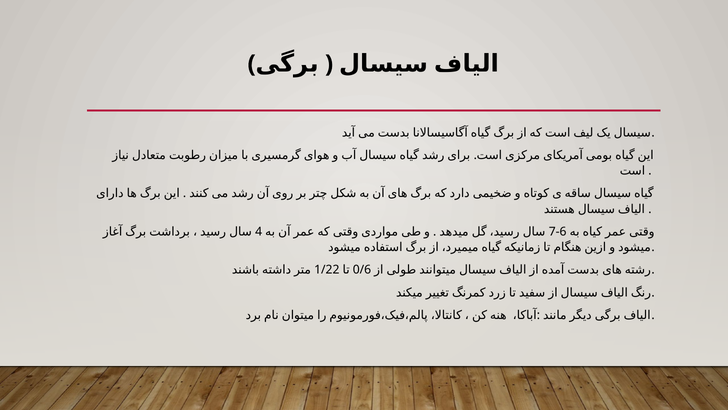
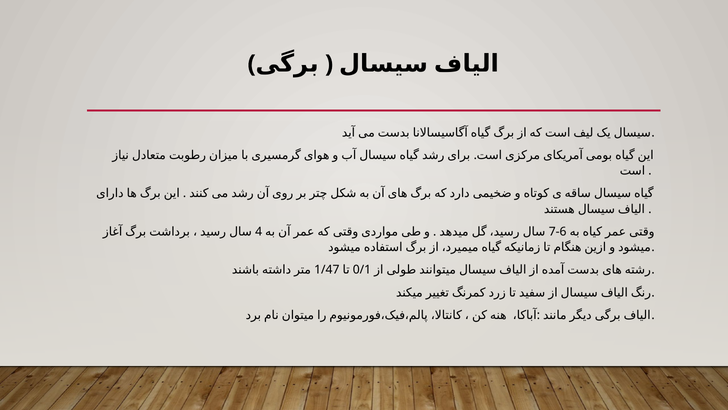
1/22: 1/22 -> 1/47 (327, 270)
0/6: 0/6 -> 0/1 (362, 270)
